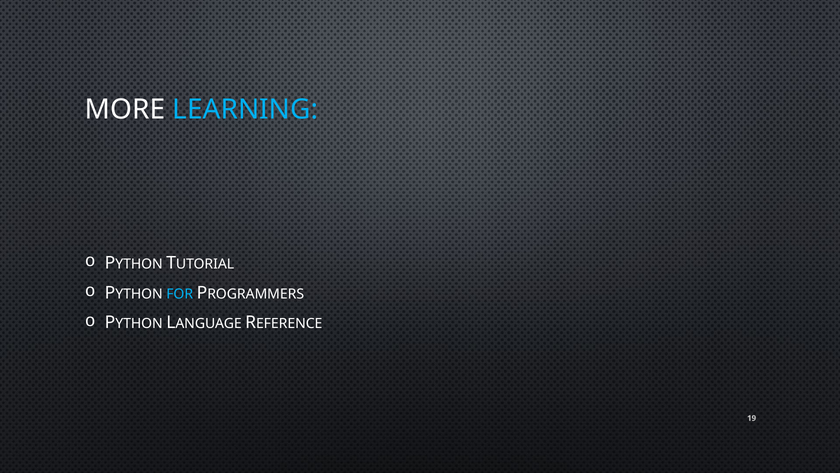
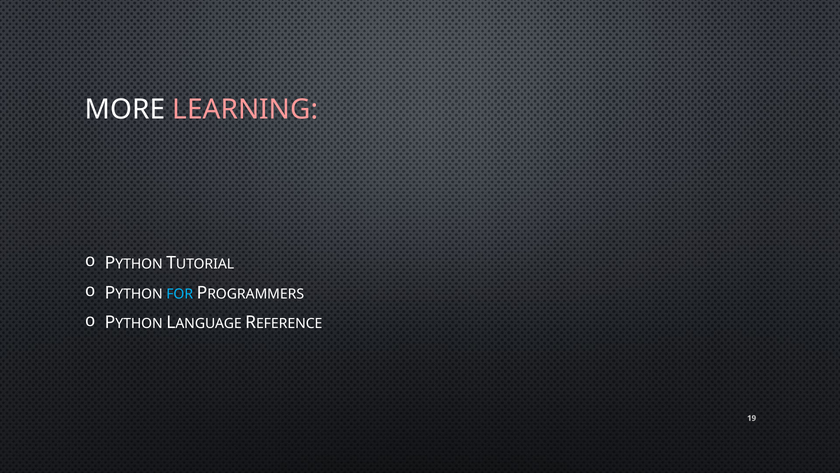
LEARNING colour: light blue -> pink (245, 110)
